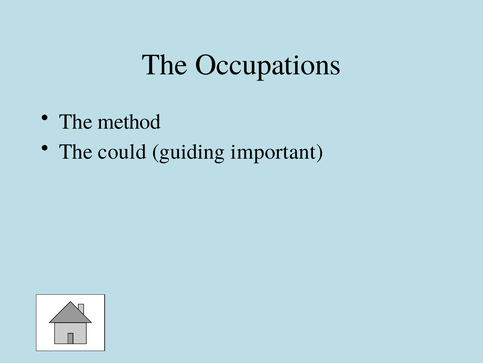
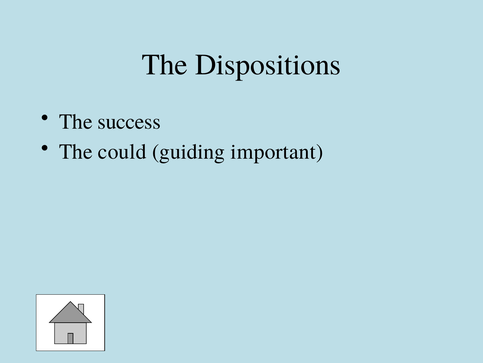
Occupations: Occupations -> Dispositions (268, 64)
method: method -> success (129, 121)
